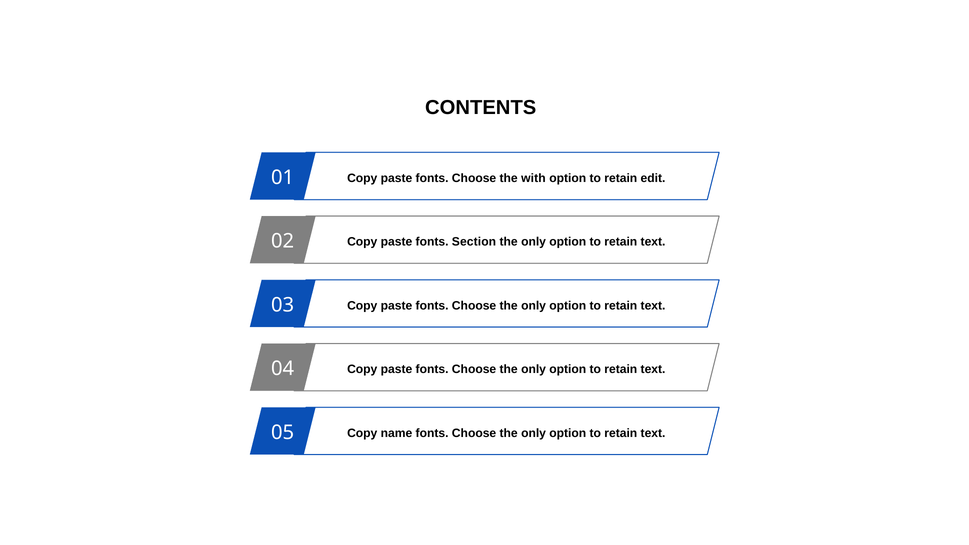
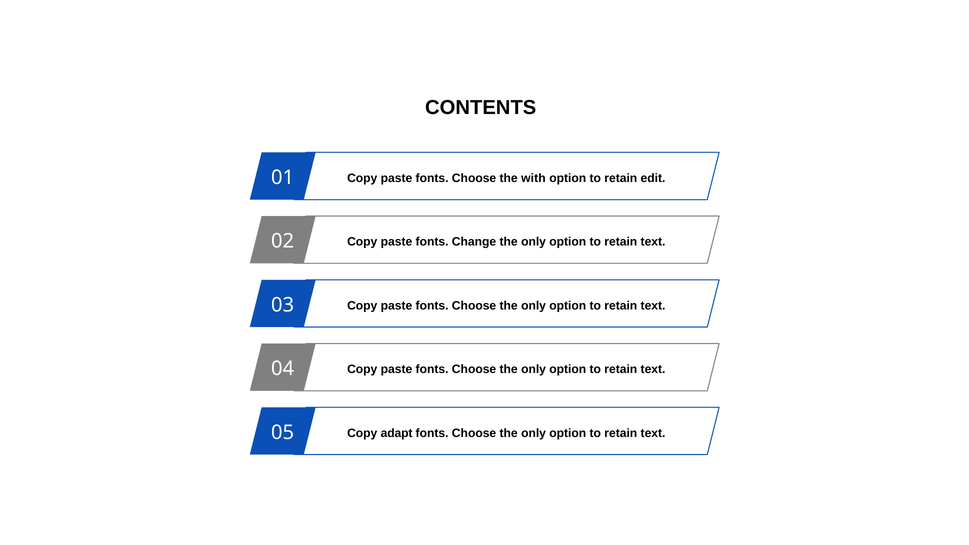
Section: Section -> Change (474, 242)
name: name -> adapt (397, 433)
